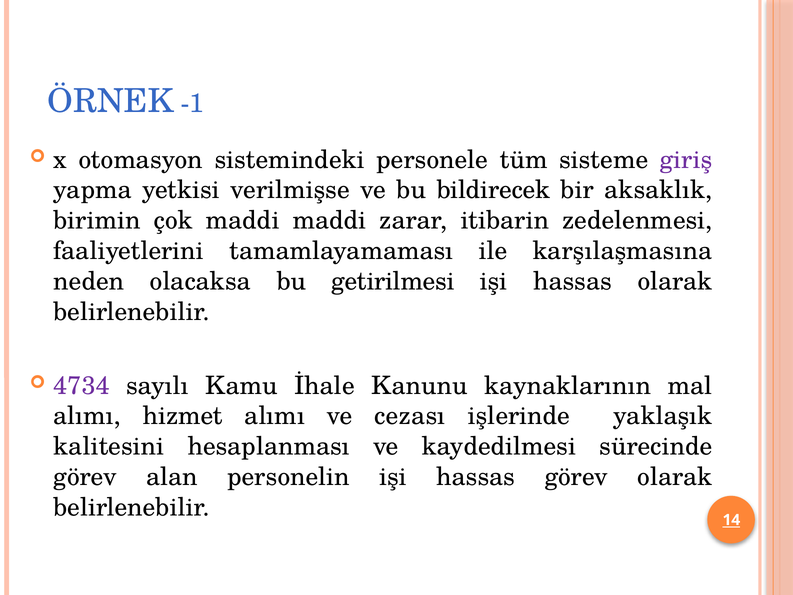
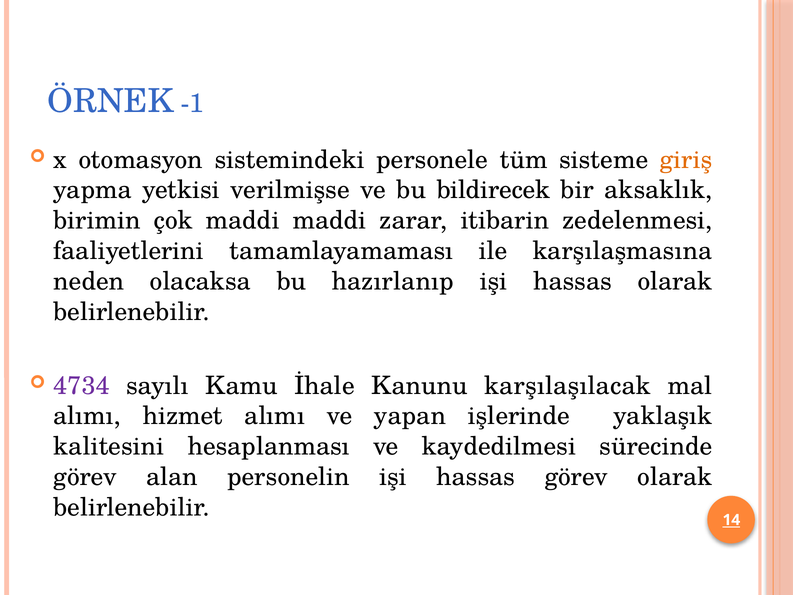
giriş colour: purple -> orange (686, 160)
getirilmesi: getirilmesi -> hazırlanıp (393, 281)
kaynaklarının: kaynaklarının -> karşılaşılacak (568, 386)
cezası: cezası -> yapan (410, 416)
